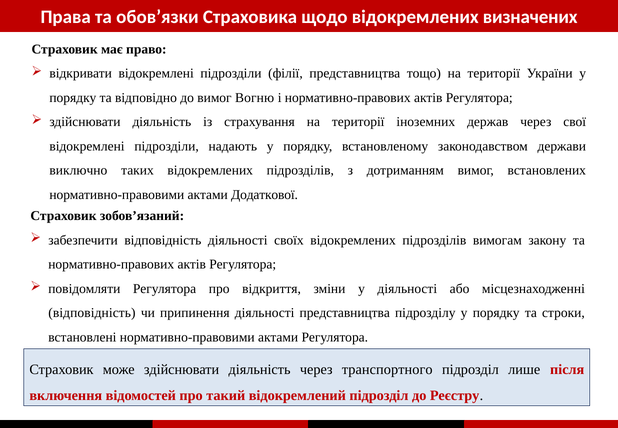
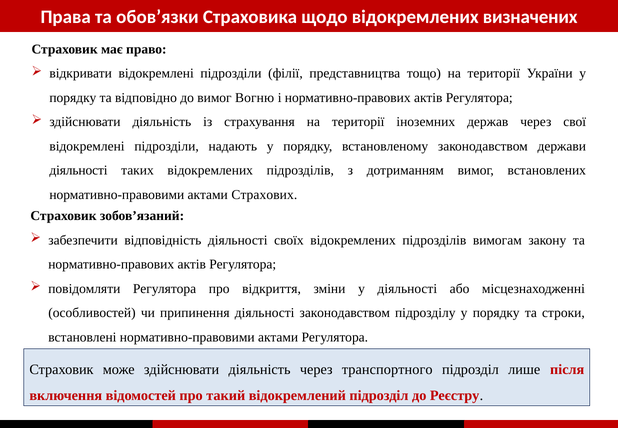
виключно: виключно -> діяльності (78, 170)
Додаткової: Додаткової -> Страхових (264, 195)
відповідність: відповідність -> особливостей (92, 313)
діяльності представництва: представництва -> законодавством (345, 313)
